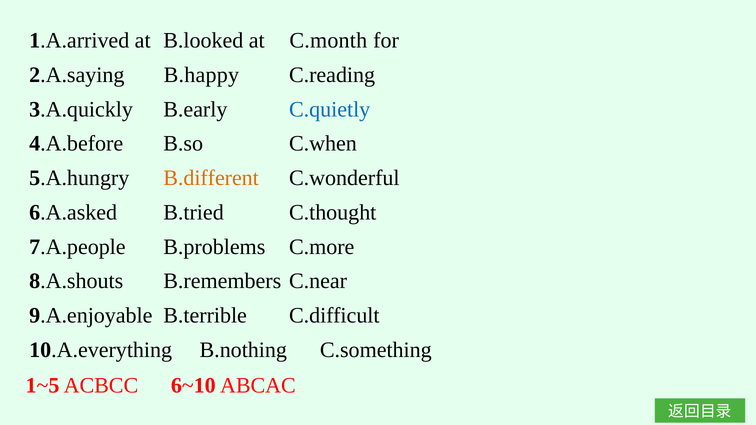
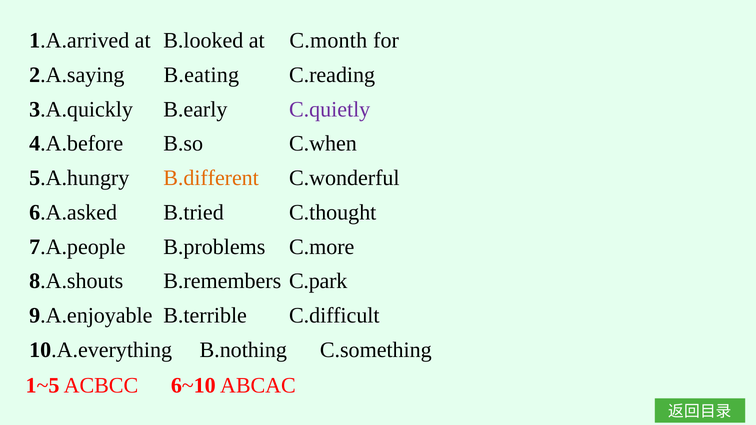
B.happy: B.happy -> B.eating (201, 75)
C.quietly colour: blue -> purple (330, 109)
C.near: C.near -> C.park (318, 281)
